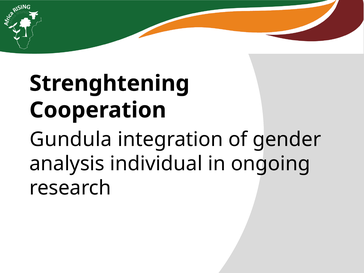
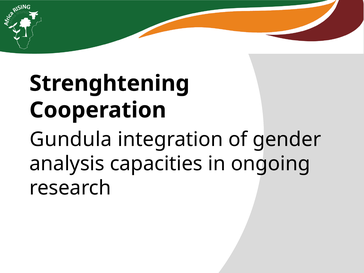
individual: individual -> capacities (156, 164)
